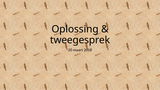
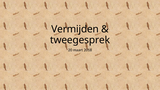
Oplossing: Oplossing -> Vermijden (75, 29)
